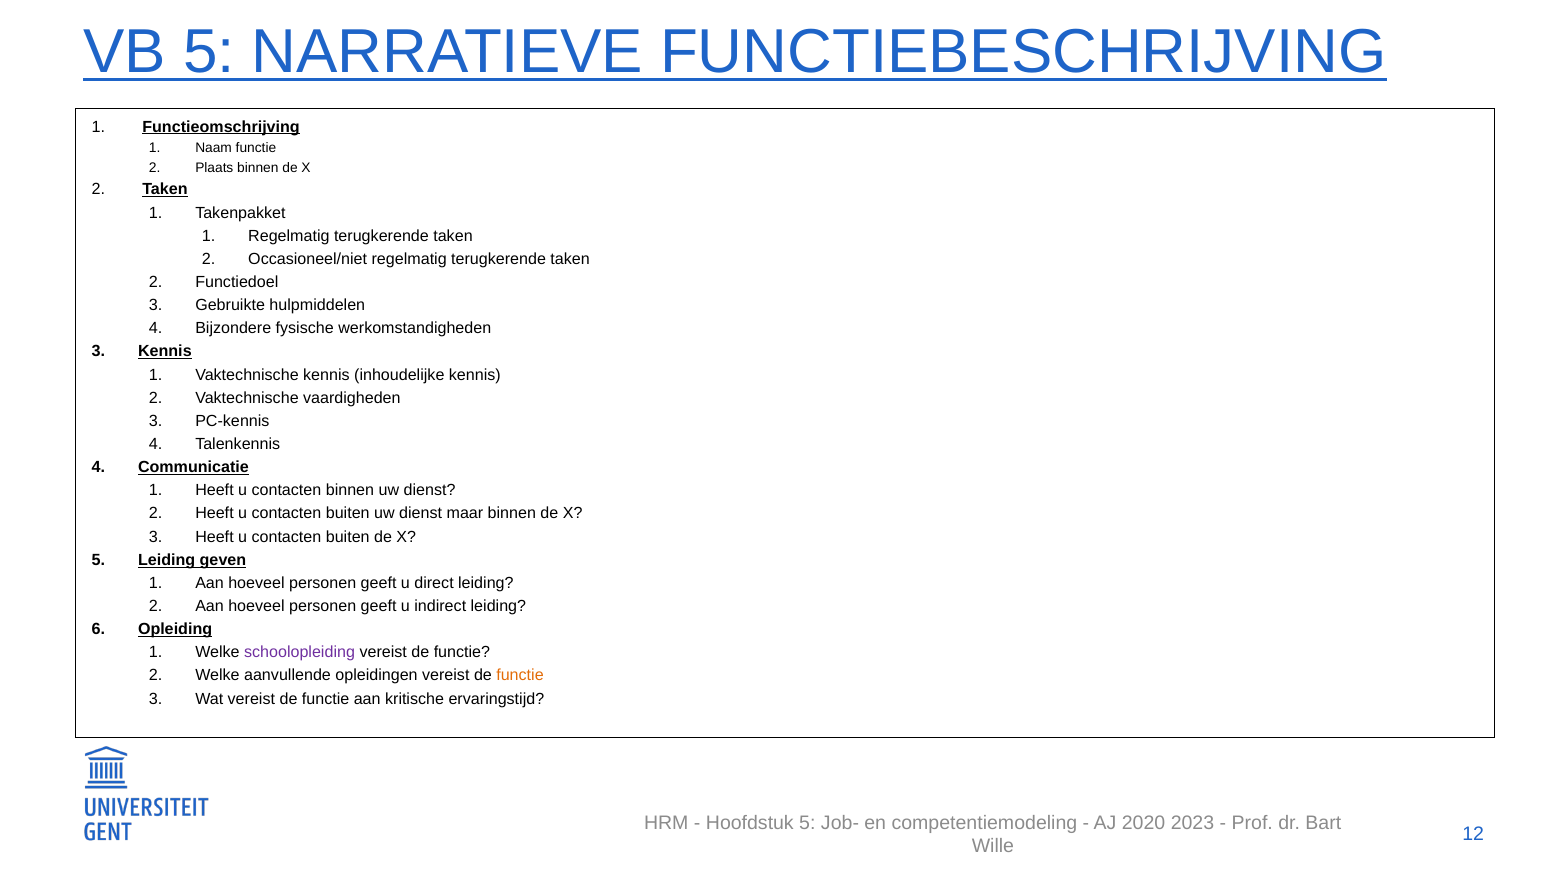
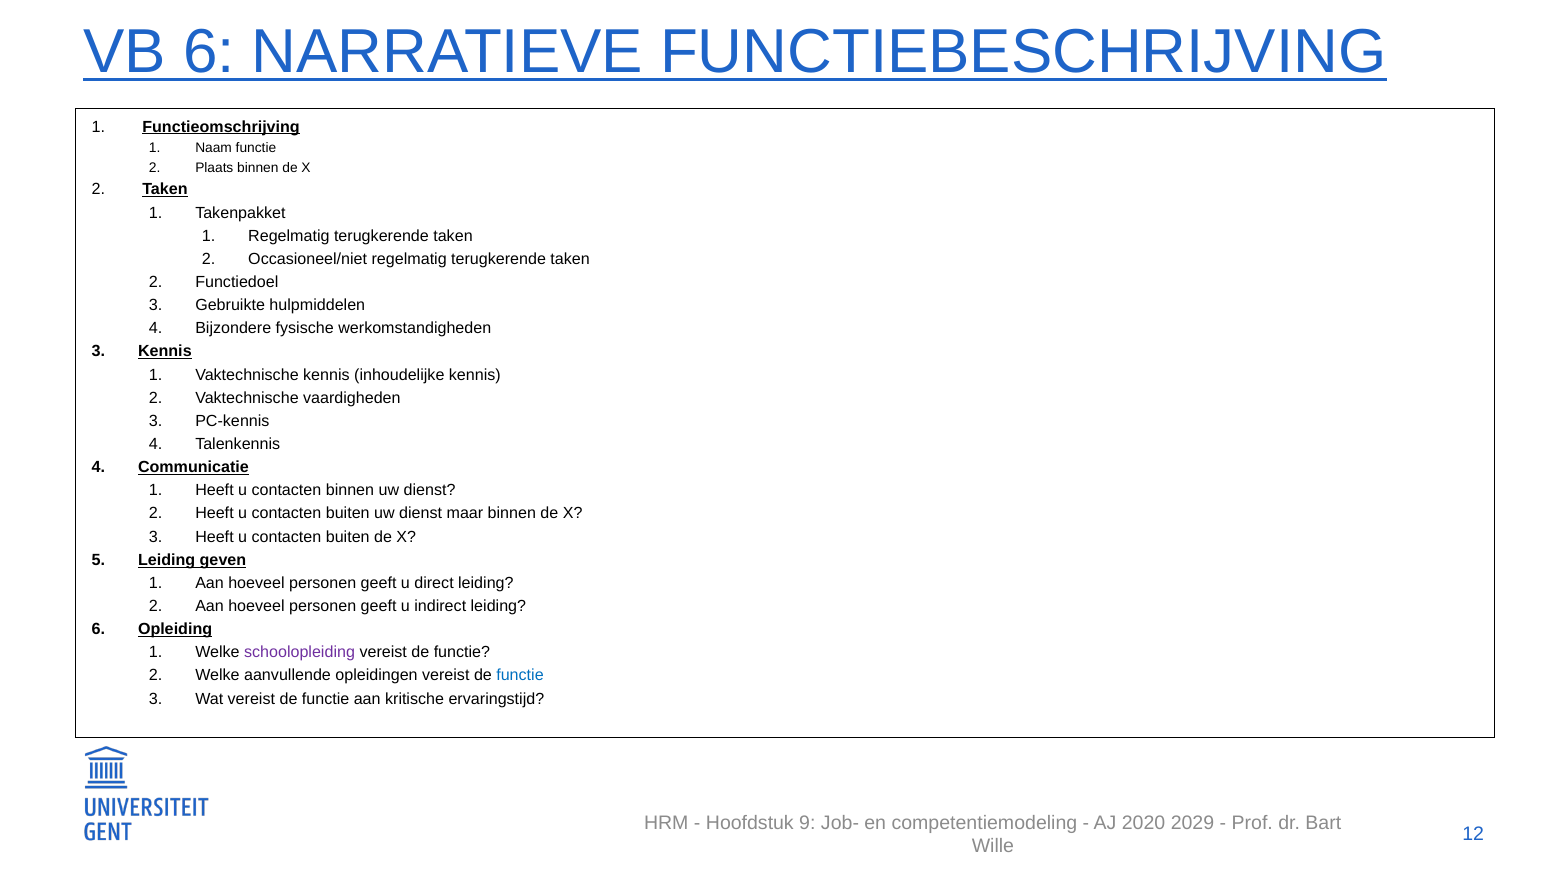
VB 5: 5 -> 6 (209, 52)
functie colour: orange -> blue (520, 675)
Hoofdstuk 5: 5 -> 9 (807, 822)
2023: 2023 -> 2029 (1192, 822)
